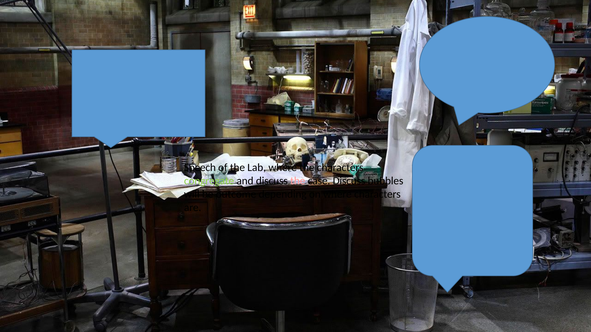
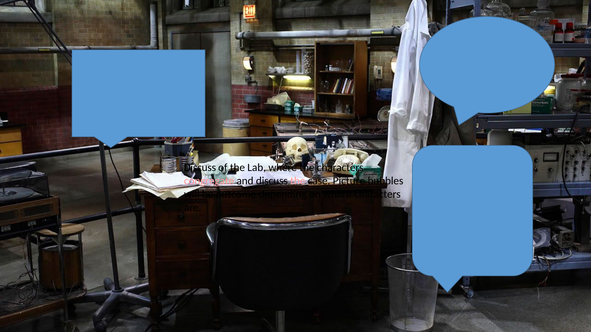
Speech: Speech -> Discuss (200, 168)
congregate colour: light green -> pink (209, 181)
case Discuss: Discuss -> Picture (349, 181)
